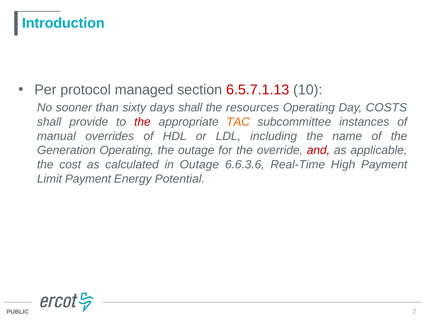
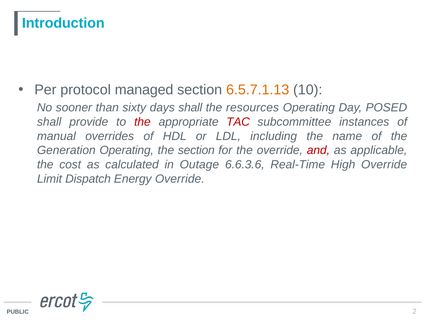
6.5.7.1.13 colour: red -> orange (258, 90)
COSTS: COSTS -> POSED (386, 108)
TAC colour: orange -> red (238, 122)
the outage: outage -> section (196, 150)
High Payment: Payment -> Override (384, 164)
Limit Payment: Payment -> Dispatch (88, 179)
Energy Potential: Potential -> Override (180, 179)
